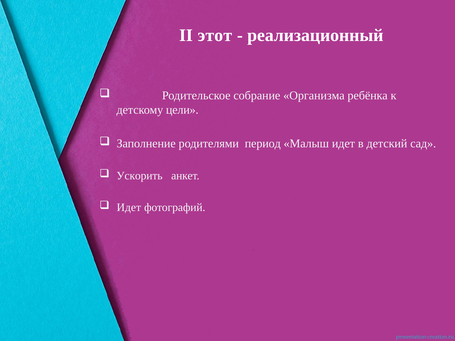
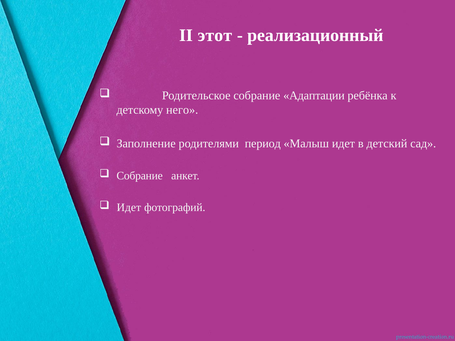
Организма: Организма -> Адаптации (314, 96)
цели: цели -> него (182, 110)
Ускорить: Ускорить -> Собрание (140, 176)
